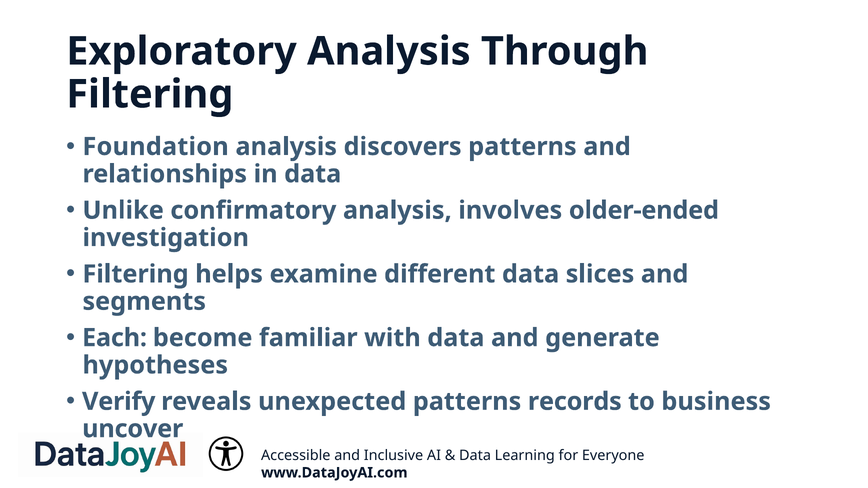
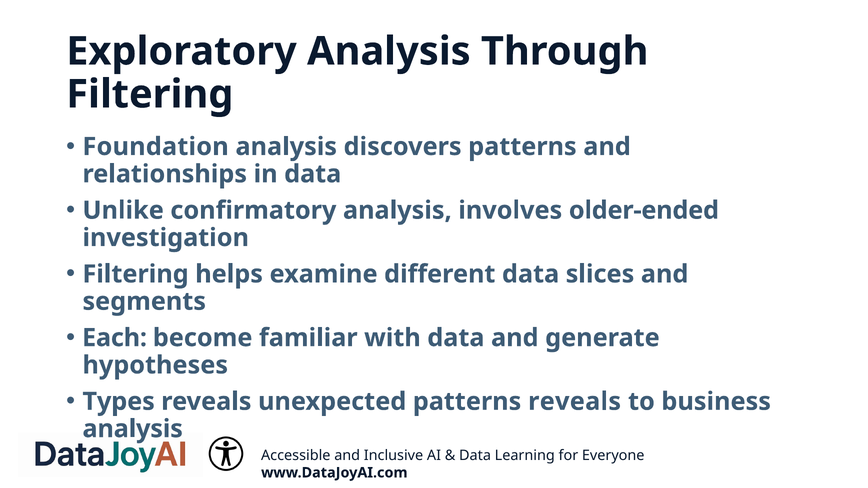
Verify: Verify -> Types (119, 402)
patterns records: records -> reveals (575, 402)
uncover: uncover -> analysis (133, 429)
